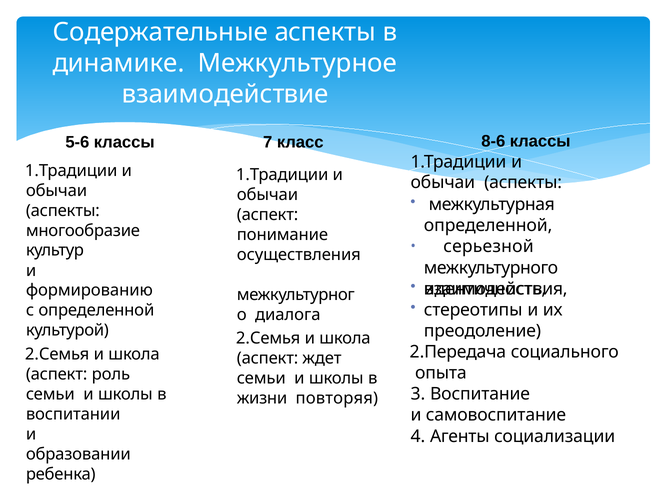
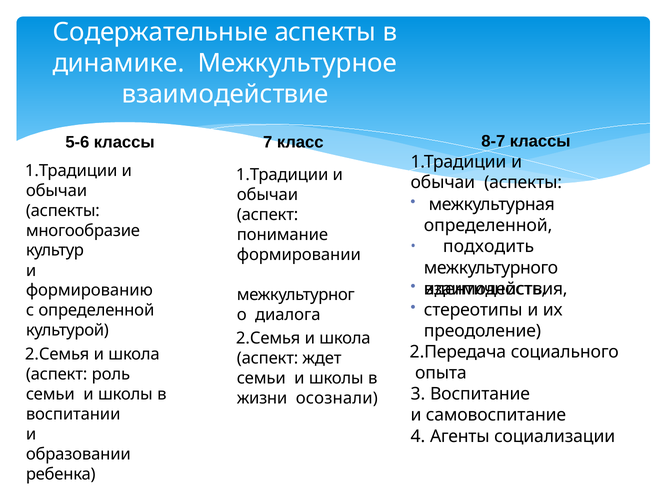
8-6: 8-6 -> 8-7 (493, 142)
серьезной: серьезной -> подходить (489, 247)
осуществления: осуществления -> формировании (299, 255)
повторяя: повторяя -> осознали (337, 399)
